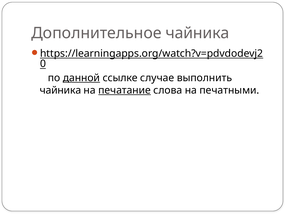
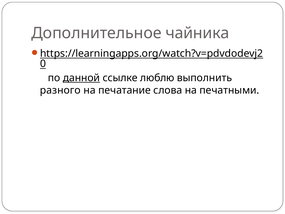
случае: случае -> люблю (157, 78)
чайника: чайника -> разного (60, 90)
печатание underline: present -> none (125, 90)
